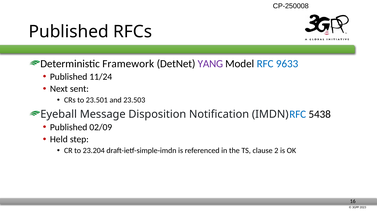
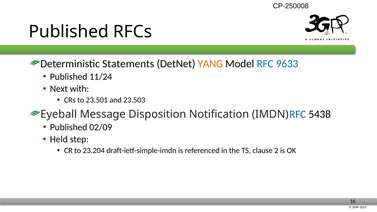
Framework: Framework -> Statements (128, 64)
YANG colour: purple -> orange (210, 64)
sent: sent -> with (79, 89)
